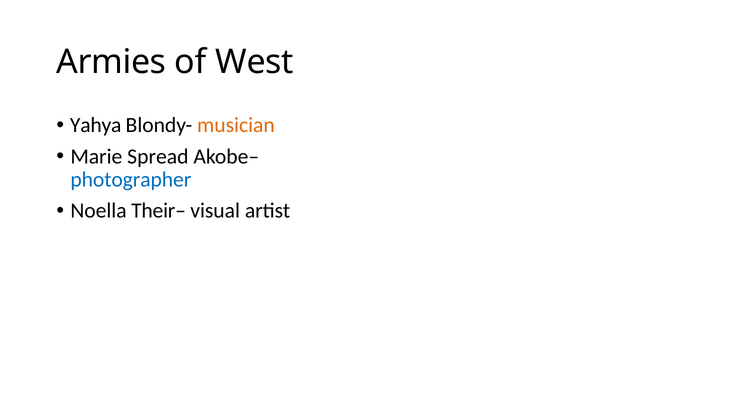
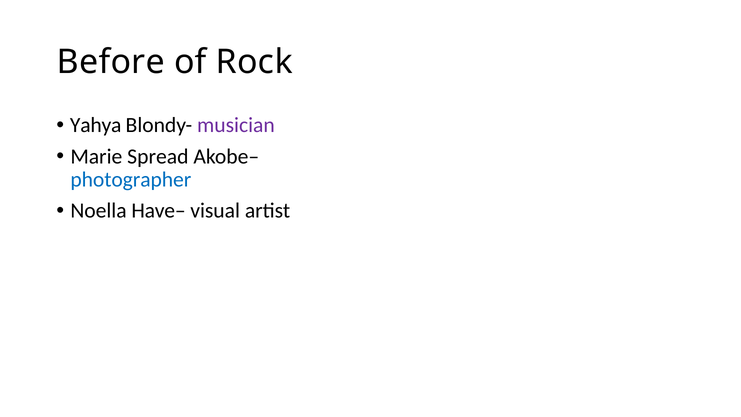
Armies: Armies -> Before (111, 62)
West: West -> Rock (254, 62)
musician colour: orange -> purple (236, 125)
Their–: Their– -> Have– (159, 211)
